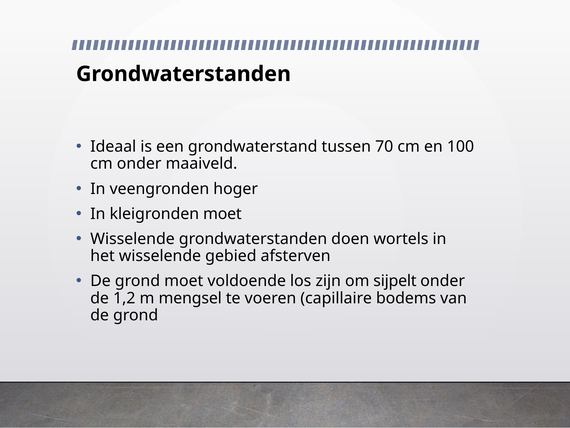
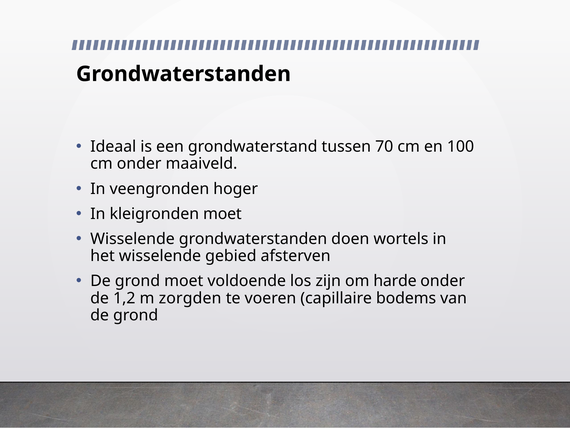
sijpelt: sijpelt -> harde (395, 281)
mengsel: mengsel -> zorgden (190, 298)
